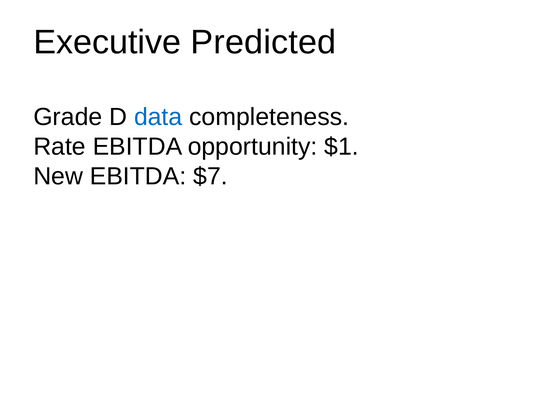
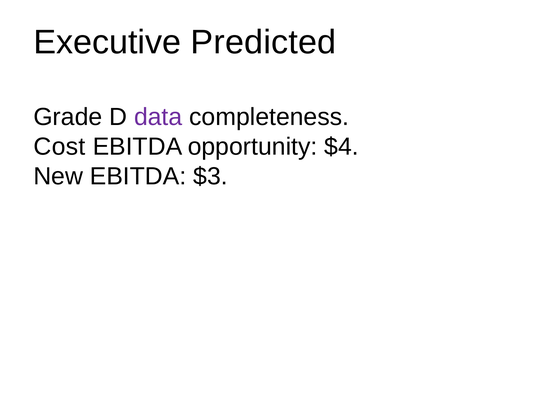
data colour: blue -> purple (158, 117)
Rate: Rate -> Cost (59, 147)
$1: $1 -> $4 (341, 147)
$7: $7 -> $3 (211, 177)
